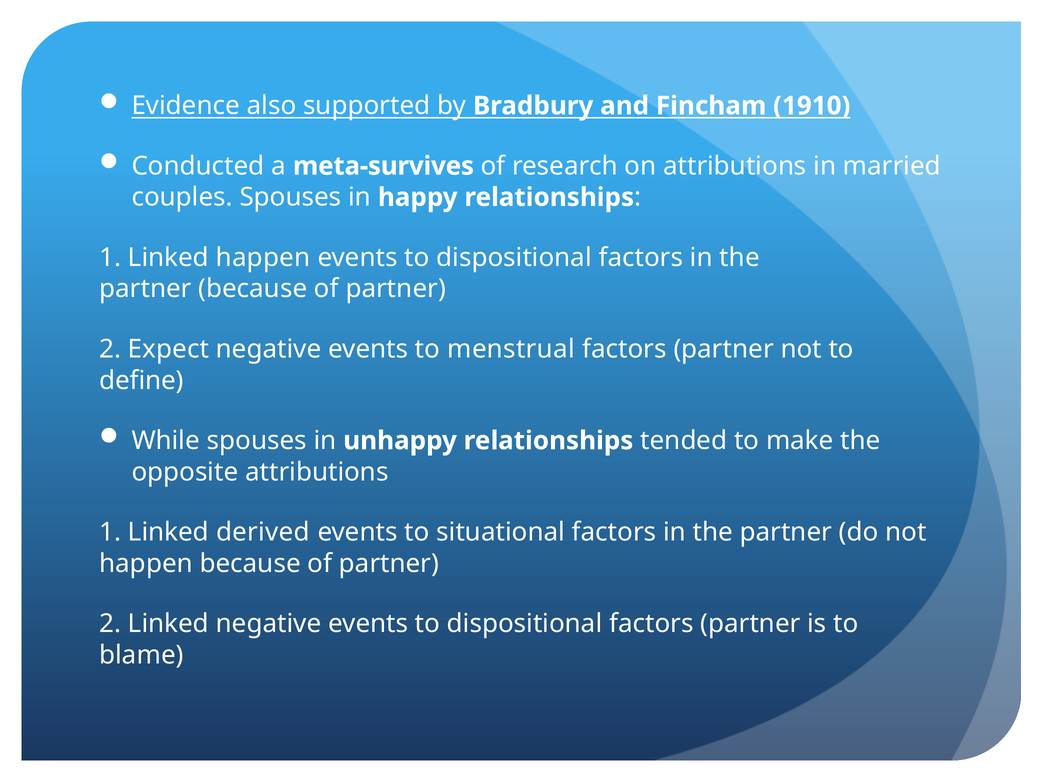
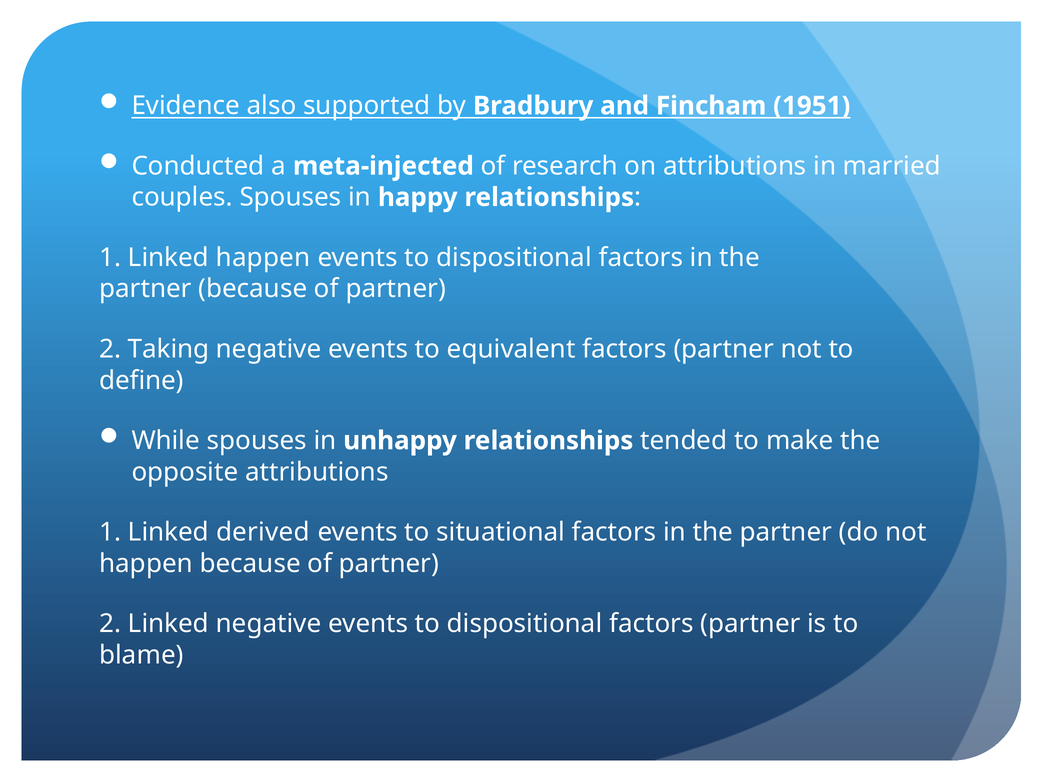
1910: 1910 -> 1951 (812, 106)
meta-survives: meta-survives -> meta-injected (383, 166)
Expect: Expect -> Taking (169, 349)
menstrual: menstrual -> equivalent (511, 349)
